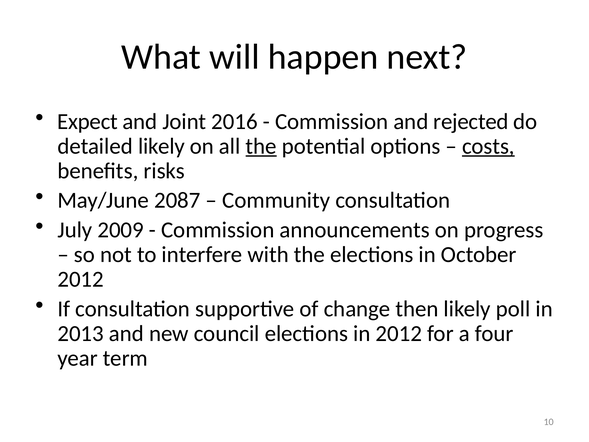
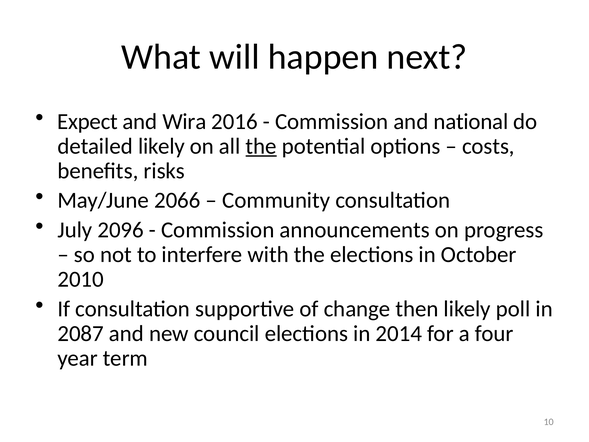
Joint: Joint -> Wira (184, 121)
rejected: rejected -> national (471, 121)
costs underline: present -> none (488, 146)
2087: 2087 -> 2066 (177, 200)
2009: 2009 -> 2096 (121, 230)
2012: 2012 -> 2010 (81, 279)
2013: 2013 -> 2087 (81, 333)
in 2012: 2012 -> 2014 (399, 333)
